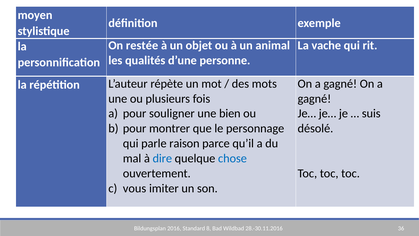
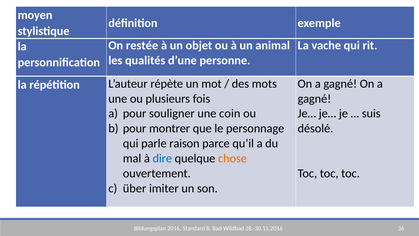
bien: bien -> coin (230, 113)
chose colour: blue -> orange (232, 158)
vous: vous -> über (135, 188)
